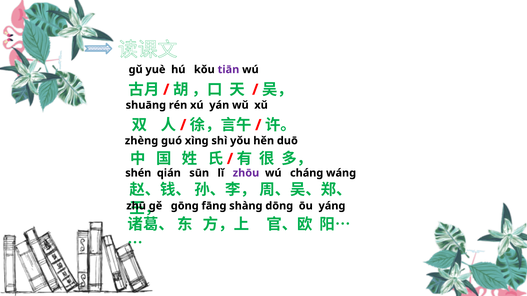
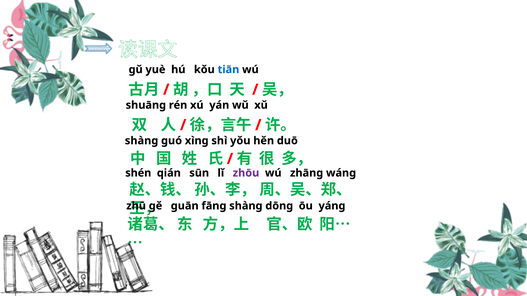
tiān colour: purple -> blue (228, 70)
zhèng: zhèng -> shàng (142, 141)
cháng: cháng -> zhāng (307, 173)
gōng: gōng -> guān (185, 206)
